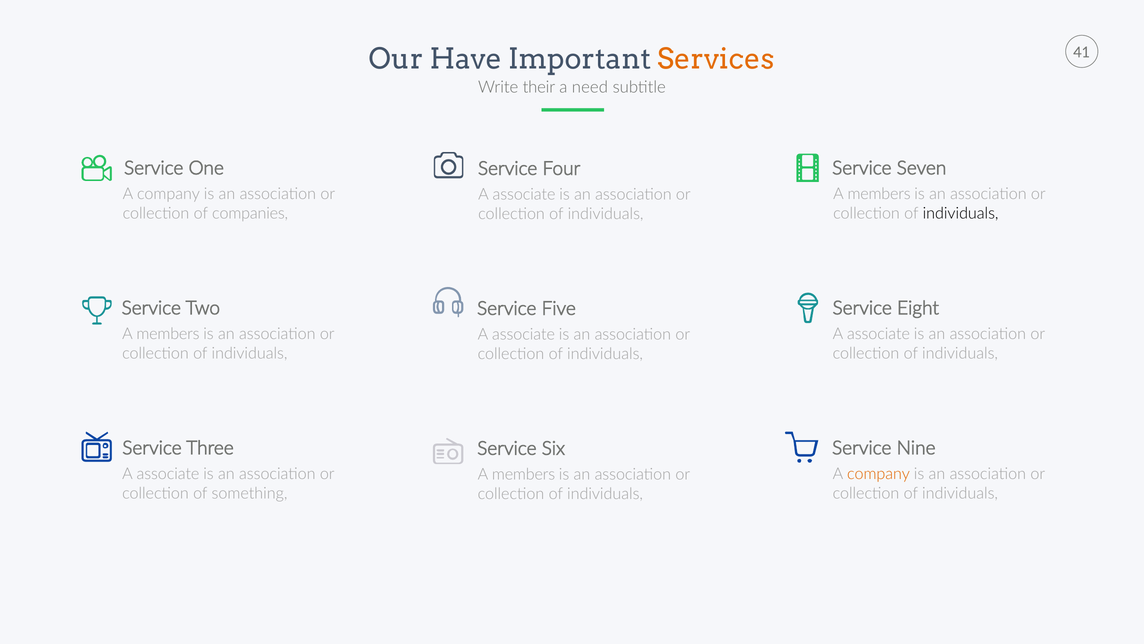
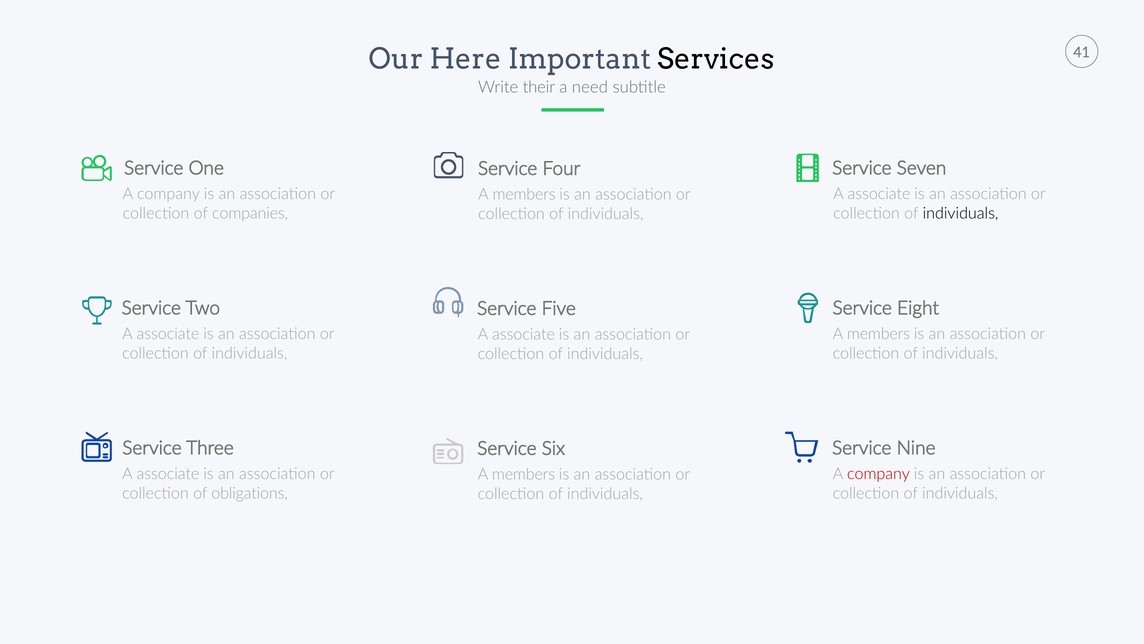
Have: Have -> Here (466, 60)
Services colour: orange -> black (716, 60)
members: members -> associate (879, 194)
associate: associate -> members (524, 194)
members: members -> associate (168, 334)
associate: associate -> members (879, 334)
company colour: orange -> red (878, 474)
something: something -> obligations (250, 493)
